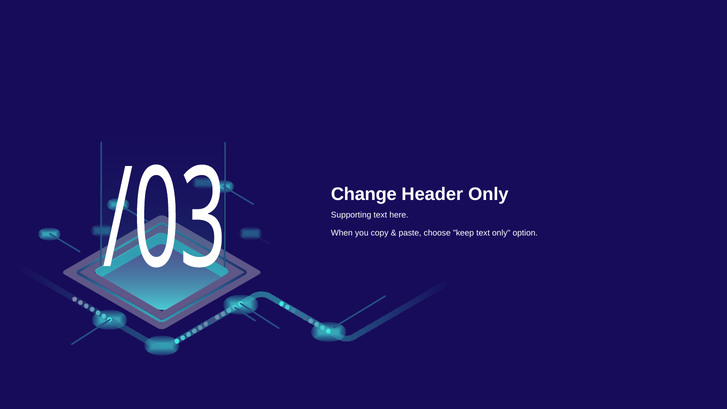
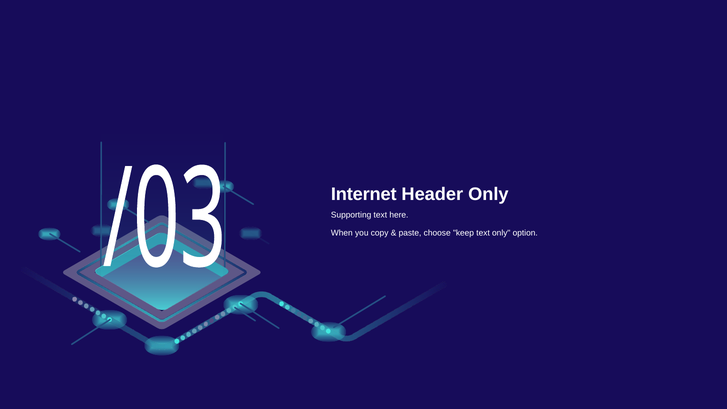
Change: Change -> Internet (364, 194)
